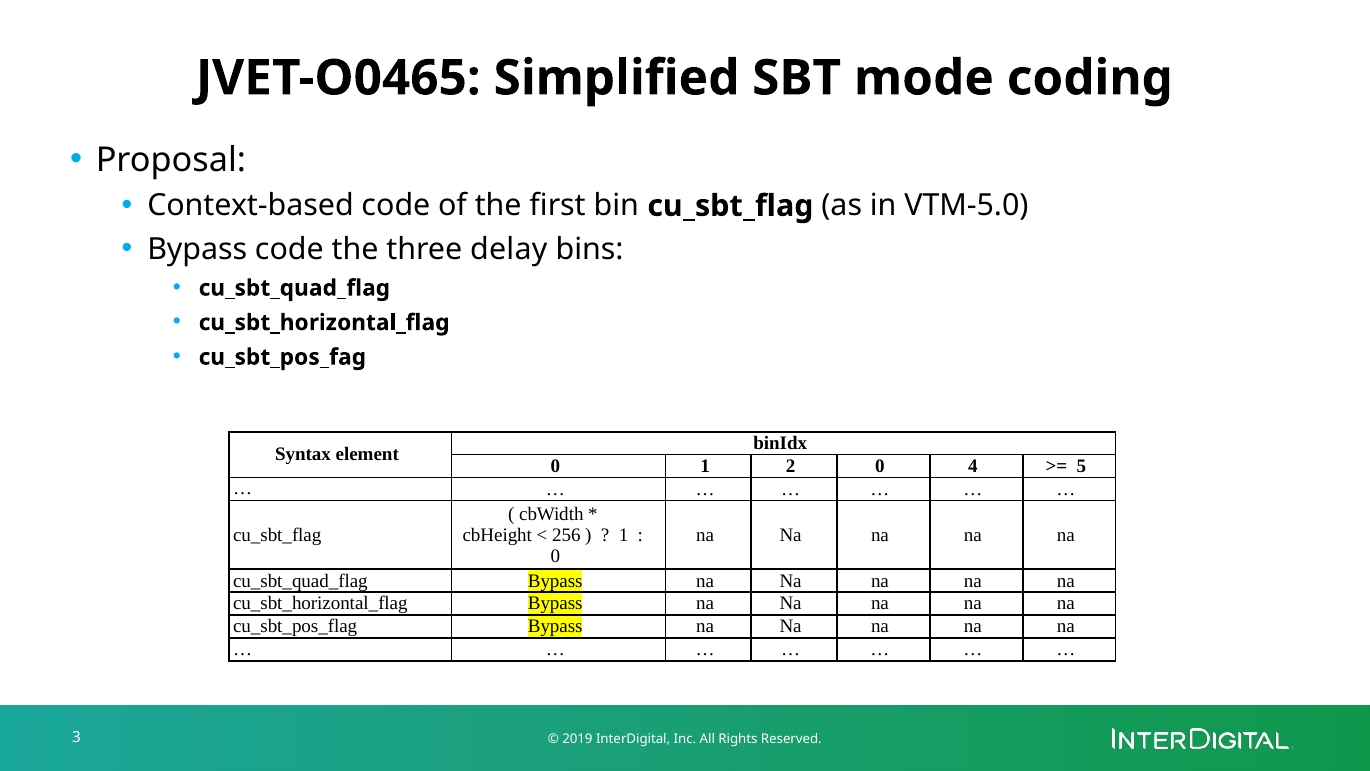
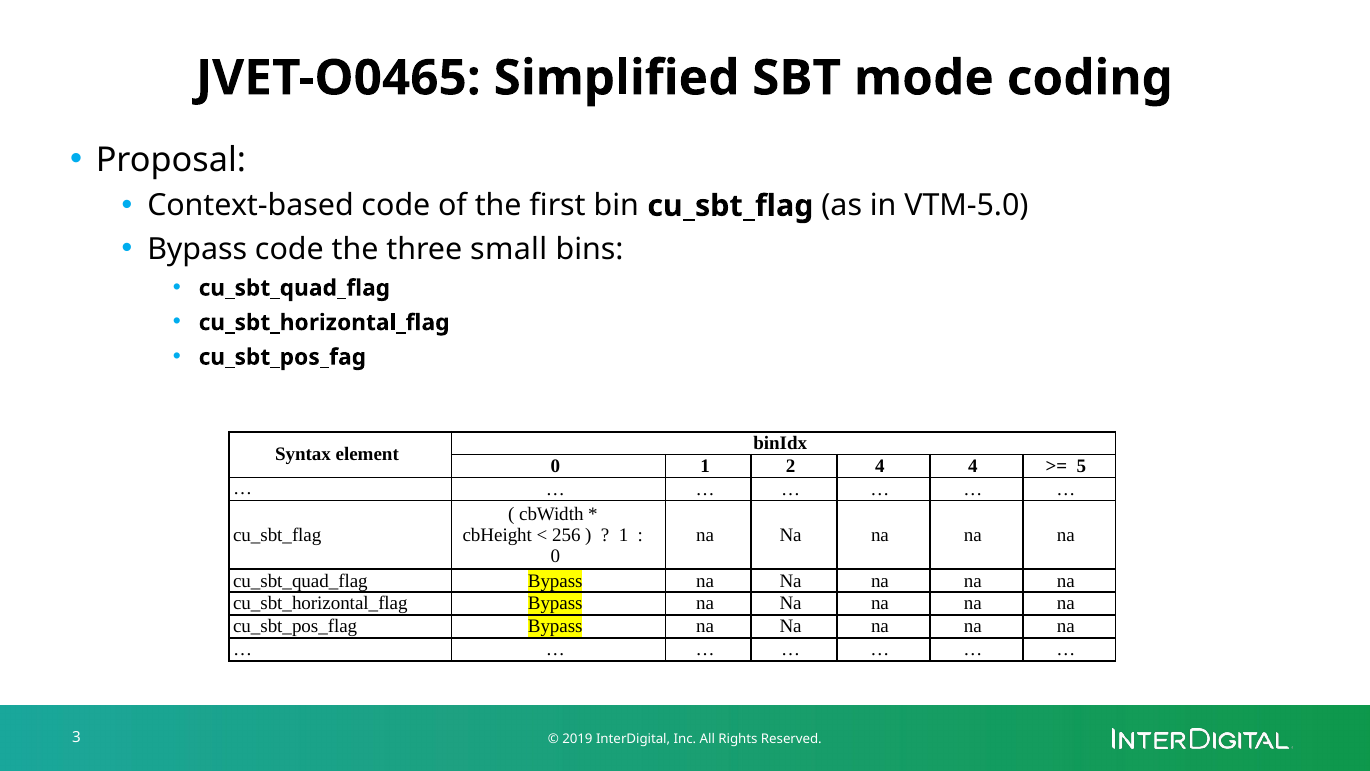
delay: delay -> small (509, 249)
2 0: 0 -> 4 (880, 466)
